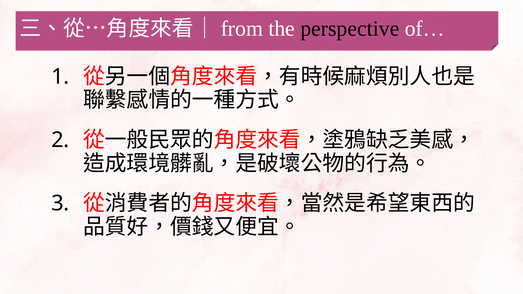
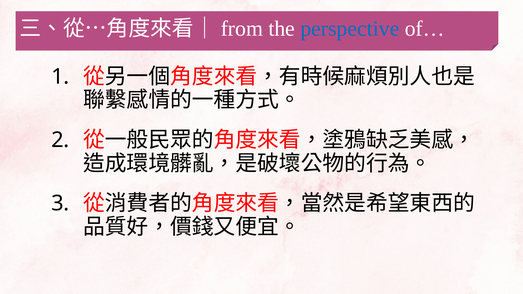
perspective colour: black -> blue (350, 29)
